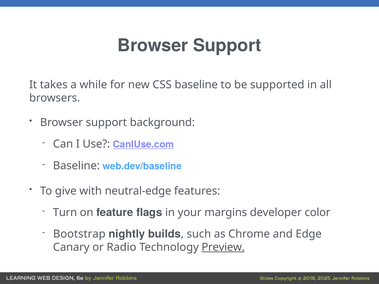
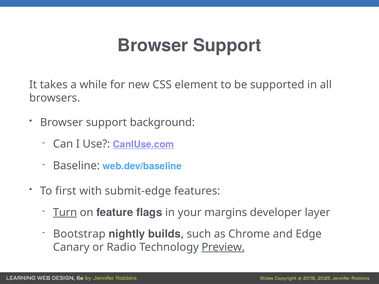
CSS baseline: baseline -> element (196, 85)
give: give -> first (66, 191)
neutral-edge: neutral-edge -> submit-edge (138, 191)
Turn underline: none -> present (65, 213)
color: color -> layer (318, 213)
